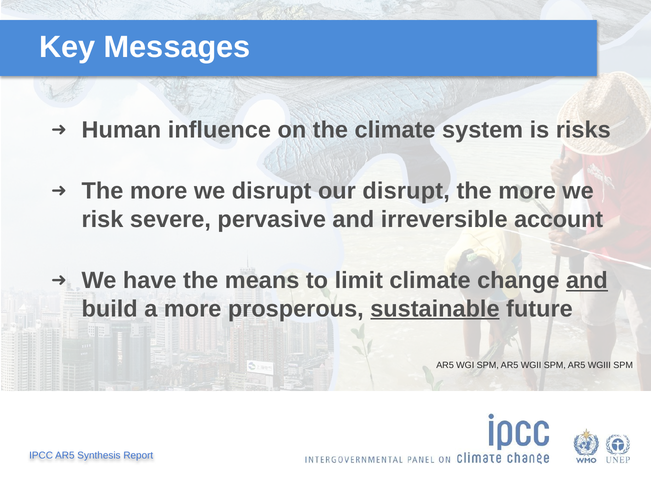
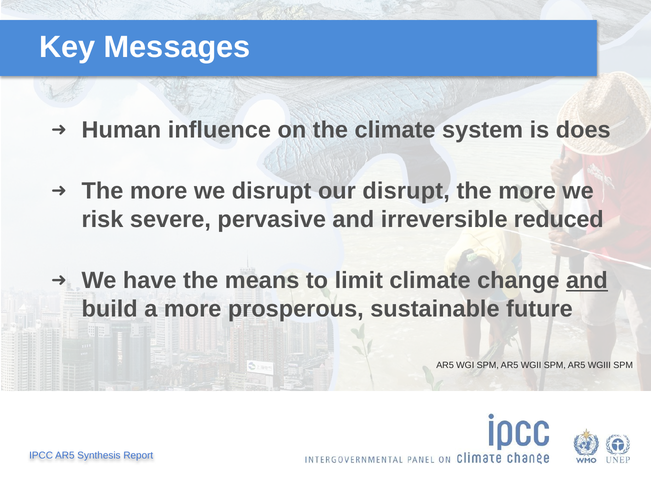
risks: risks -> does (583, 130)
account: account -> reduced (559, 220)
sustainable underline: present -> none (435, 309)
